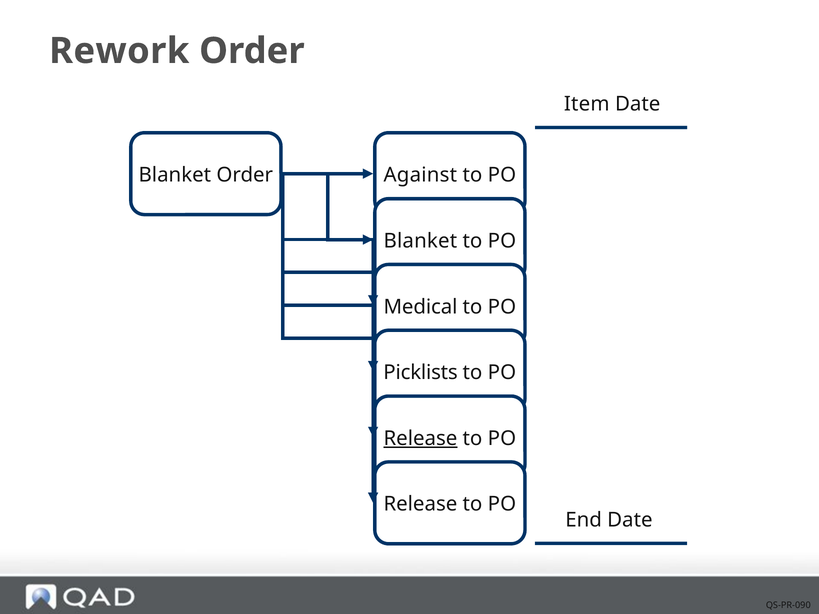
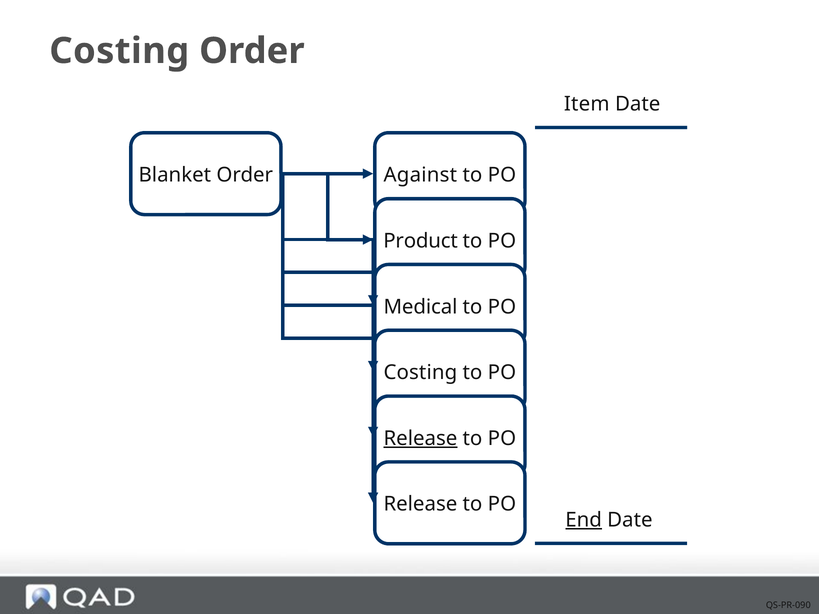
Rework: Rework -> Costing (119, 51)
Blanket: Blanket -> Product (421, 241)
Picklists: Picklists -> Costing (420, 373)
End underline: none -> present (584, 520)
